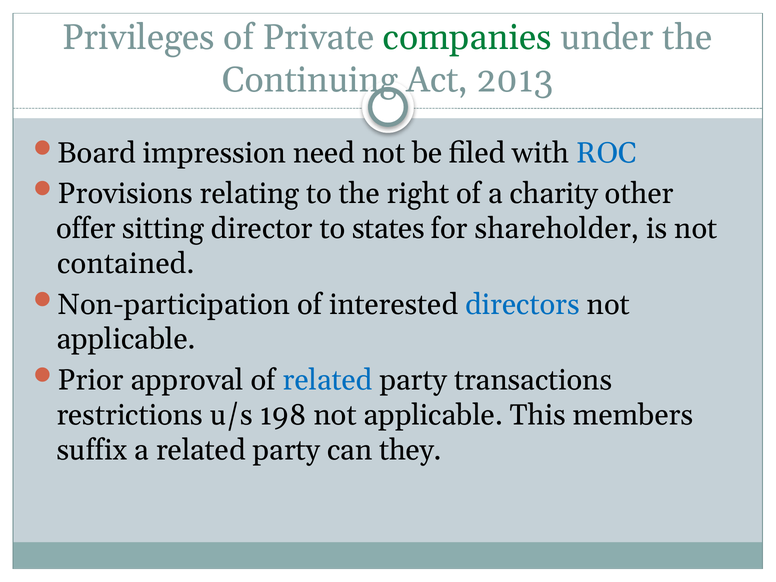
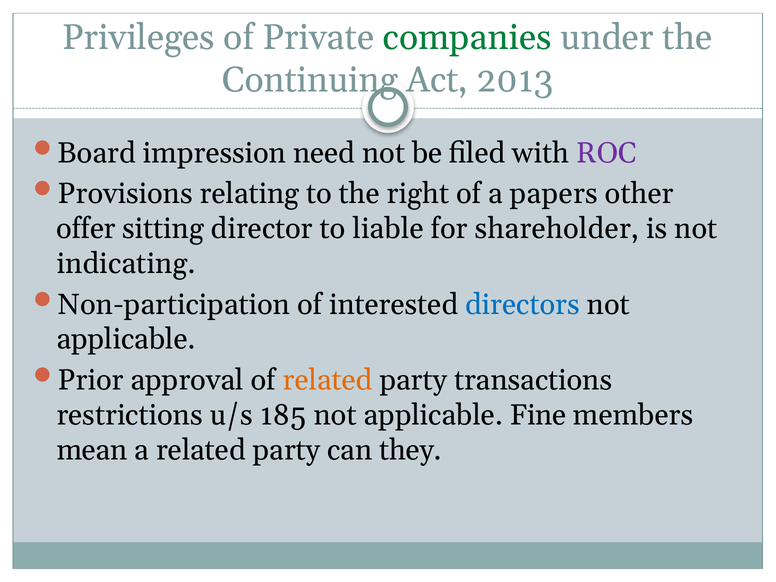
ROC colour: blue -> purple (607, 153)
charity: charity -> papers (554, 194)
states: states -> liable (388, 229)
contained: contained -> indicating (126, 264)
related colour: blue -> orange (328, 380)
198: 198 -> 185 (283, 415)
This: This -> Fine (538, 415)
suffix: suffix -> mean (92, 450)
